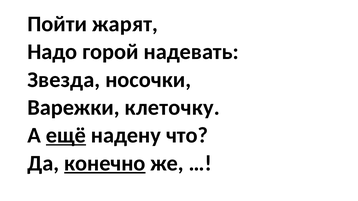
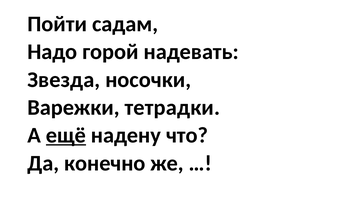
жарят: жарят -> садам (125, 24)
клеточку: клеточку -> тетрадки (172, 108)
конечно underline: present -> none (105, 163)
